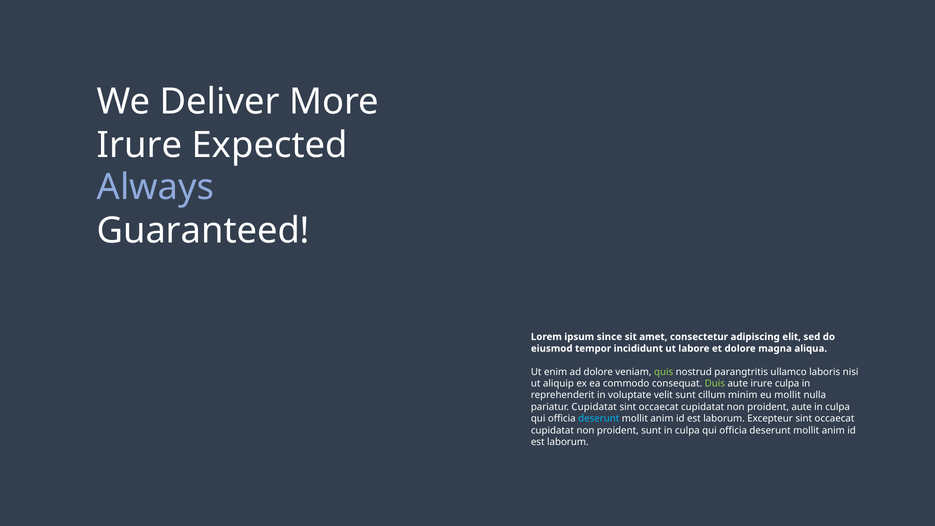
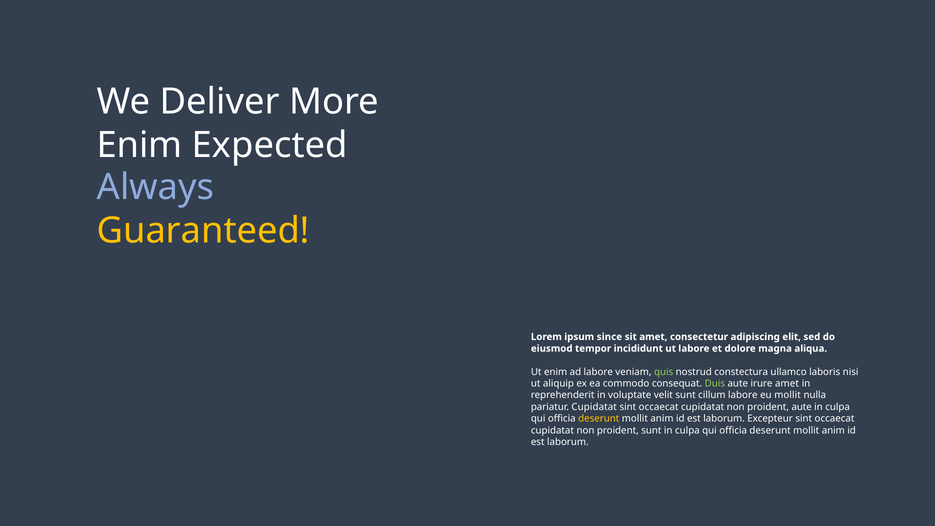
Irure: Irure -> Enim (140, 145)
Guaranteed colour: white -> yellow (203, 231)
ad dolore: dolore -> labore (598, 372)
parangtritis: parangtritis -> constectura (741, 372)
irure culpa: culpa -> amet (787, 384)
cillum minim: minim -> labore (743, 395)
deserunt colour: light blue -> yellow (599, 419)
